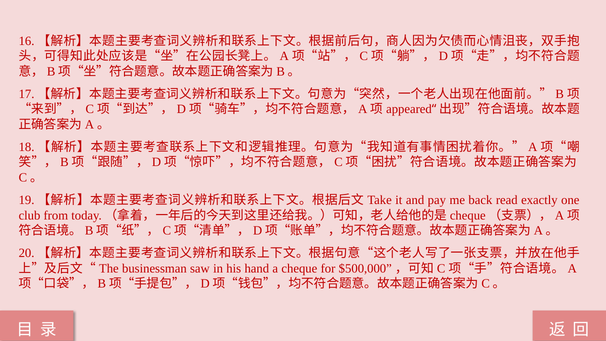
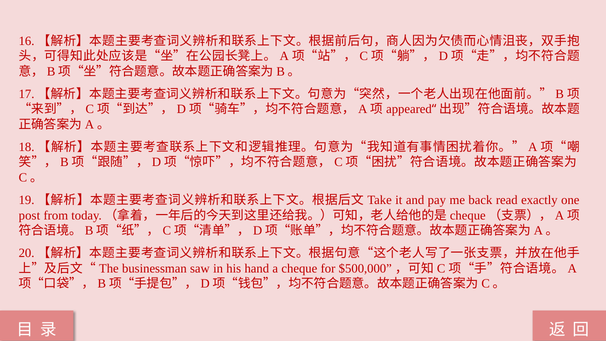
club: club -> post (29, 215)
